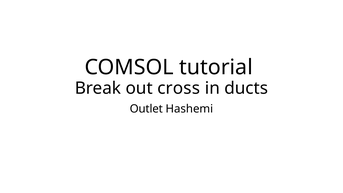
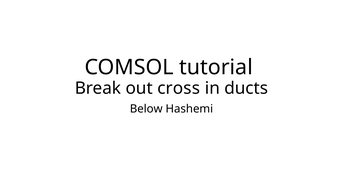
Outlet: Outlet -> Below (146, 109)
